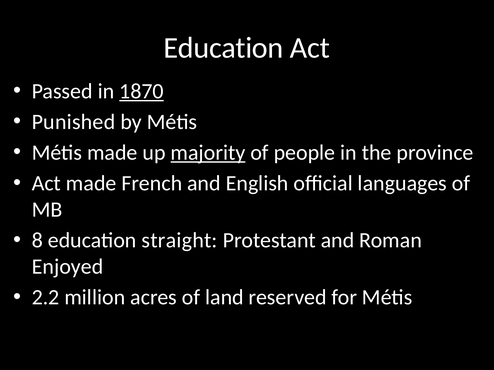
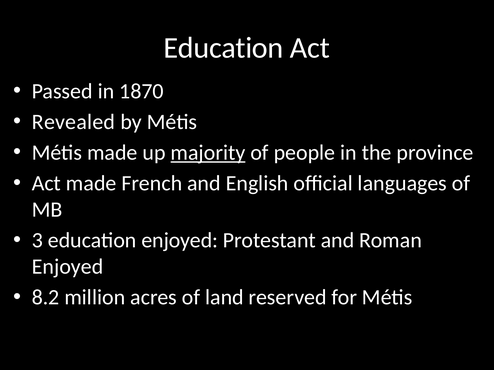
1870 underline: present -> none (141, 91)
Punished: Punished -> Revealed (73, 122)
8: 8 -> 3 (37, 241)
education straight: straight -> enjoyed (180, 241)
2.2: 2.2 -> 8.2 (46, 298)
